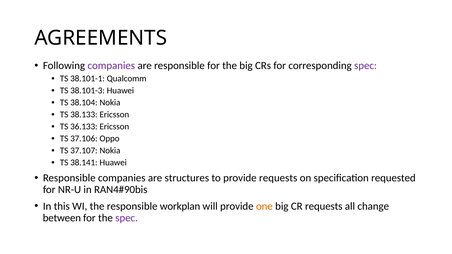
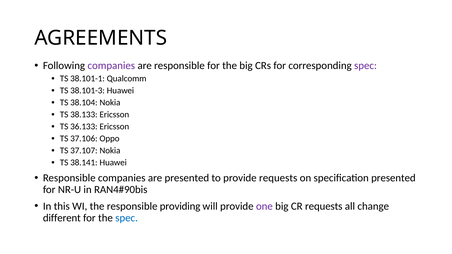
are structures: structures -> presented (187, 178)
specification requested: requested -> presented (393, 178)
workplan: workplan -> providing (180, 206)
one colour: orange -> purple (264, 206)
between: between -> different (62, 218)
spec colour: purple -> blue (127, 218)
